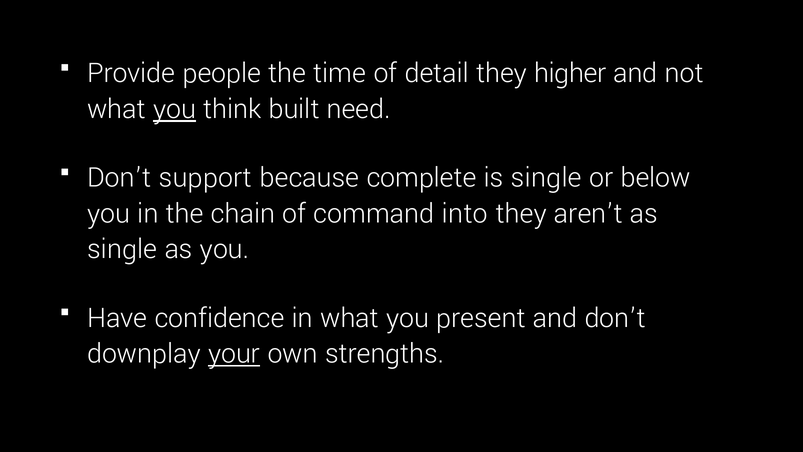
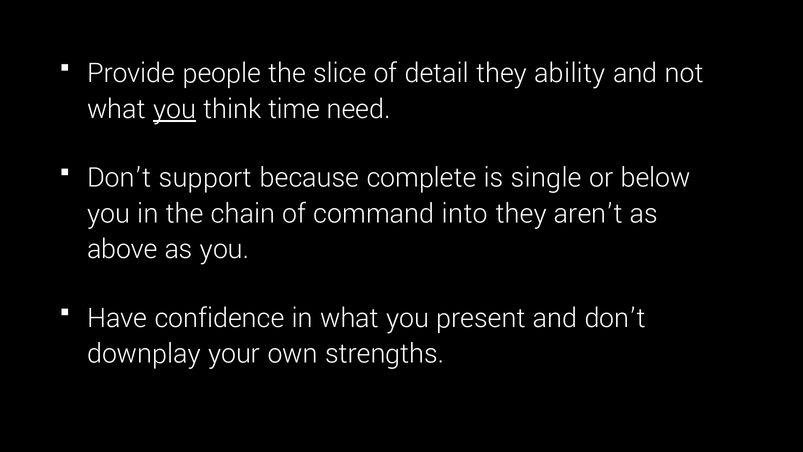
time: time -> slice (340, 72)
higher: higher -> ability (570, 72)
built: built -> time (294, 108)
single: single -> above (122, 248)
your underline: present -> none (234, 353)
